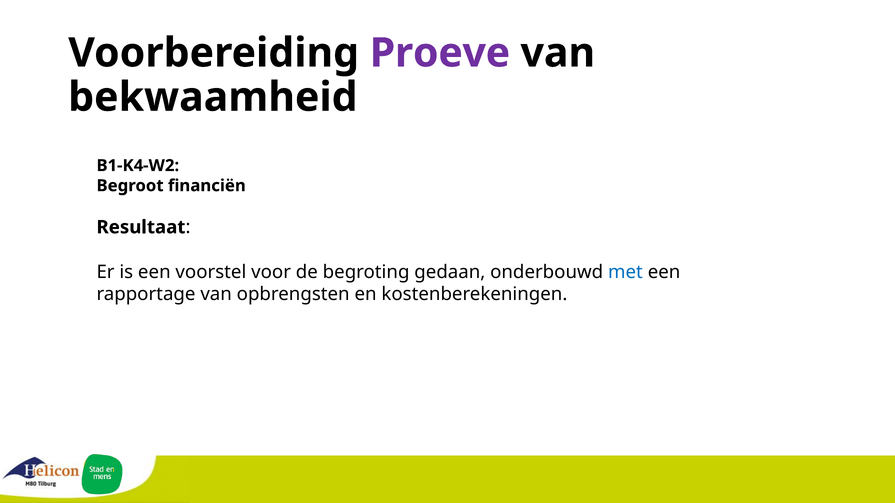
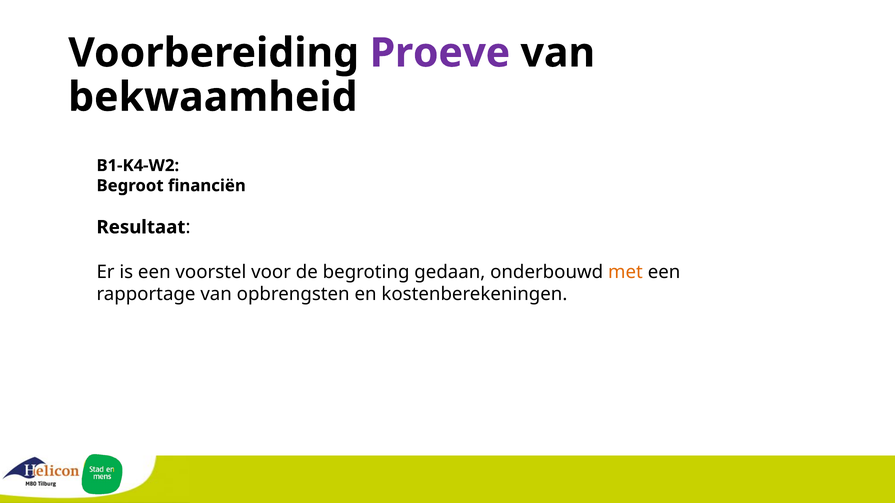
met colour: blue -> orange (625, 272)
